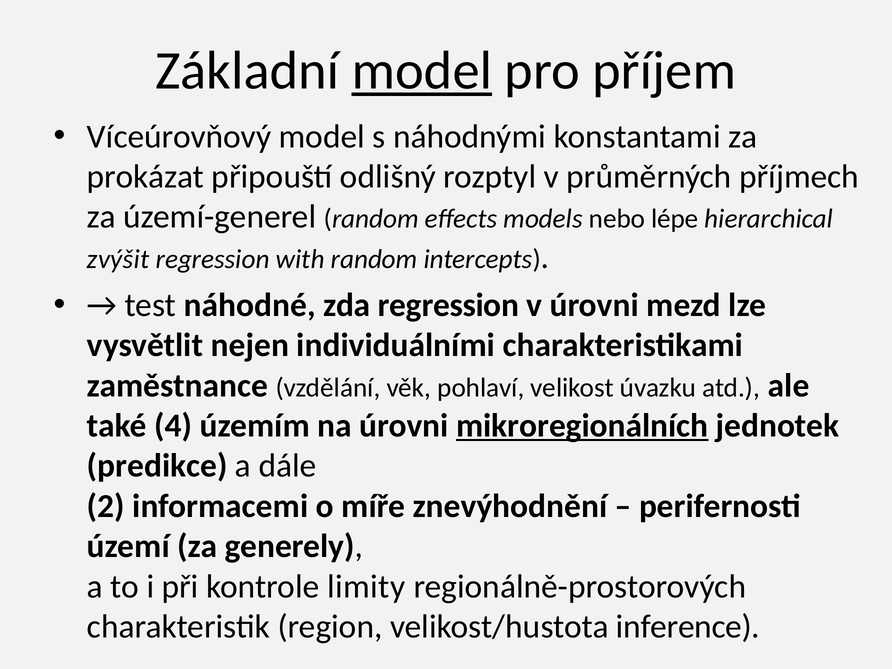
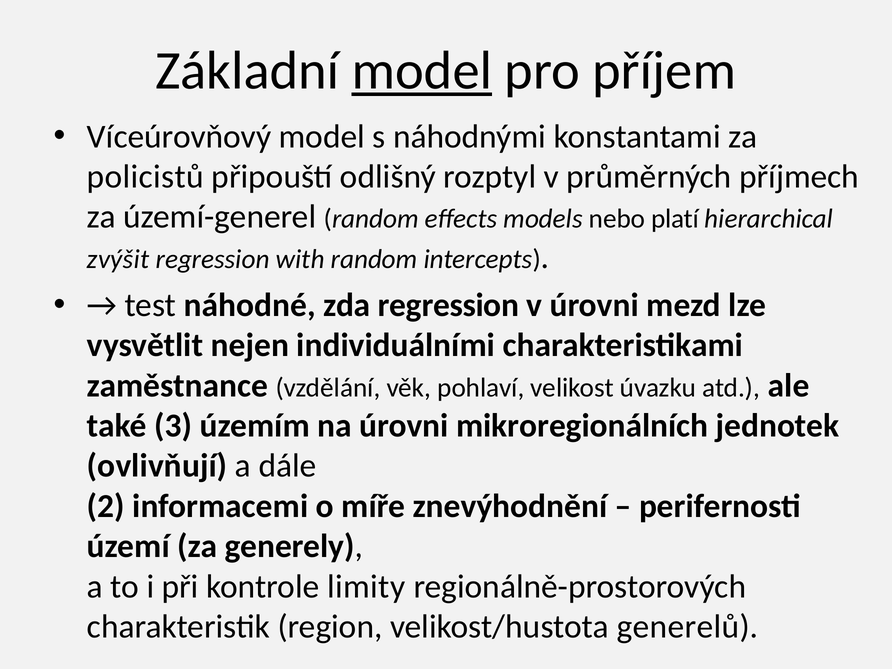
prokázat: prokázat -> policistů (145, 177)
lépe: lépe -> platí (675, 219)
4: 4 -> 3 (173, 426)
mikroregionálních underline: present -> none (582, 426)
predikce: predikce -> ovlivňují (157, 466)
inference: inference -> generelů (688, 627)
